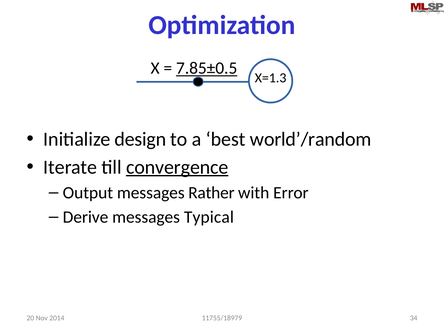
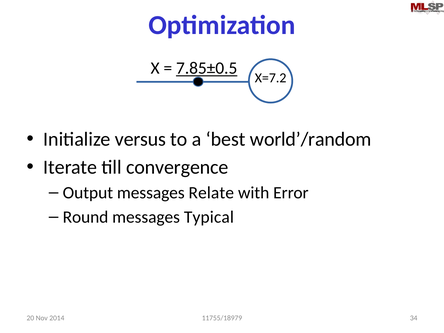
X=1.3: X=1.3 -> X=7.2 (271, 78)
design: design -> versus (140, 139)
convergence underline: present -> none (177, 167)
Rather: Rather -> Relate (211, 193)
Derive: Derive -> Round (86, 217)
